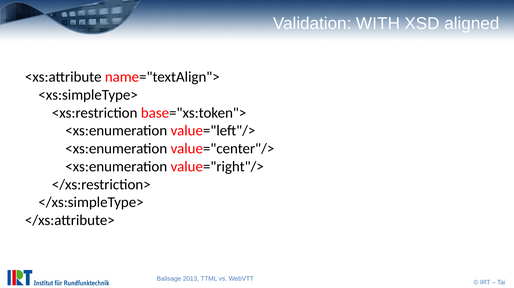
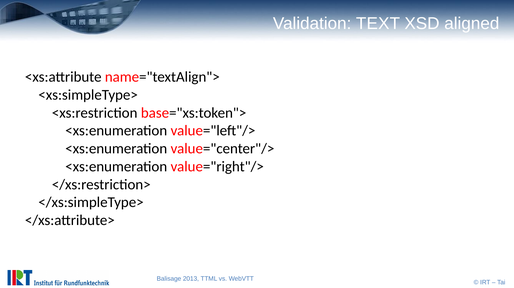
WITH: WITH -> TEXT (378, 24)
